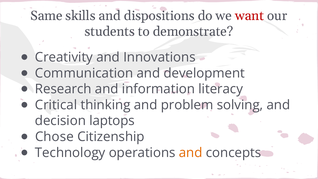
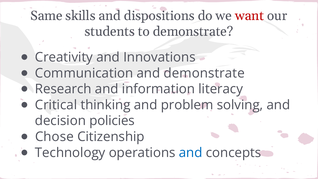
and development: development -> demonstrate (204, 73)
laptops: laptops -> policies (112, 121)
and colour: orange -> blue (191, 153)
